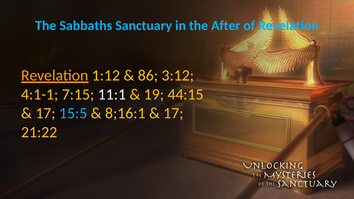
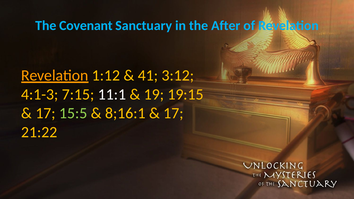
Sabbaths: Sabbaths -> Covenant (86, 26)
86: 86 -> 41 (148, 75)
4:1-1: 4:1-1 -> 4:1-3 (40, 94)
44:15: 44:15 -> 19:15 (186, 94)
15:5 colour: light blue -> light green (73, 113)
